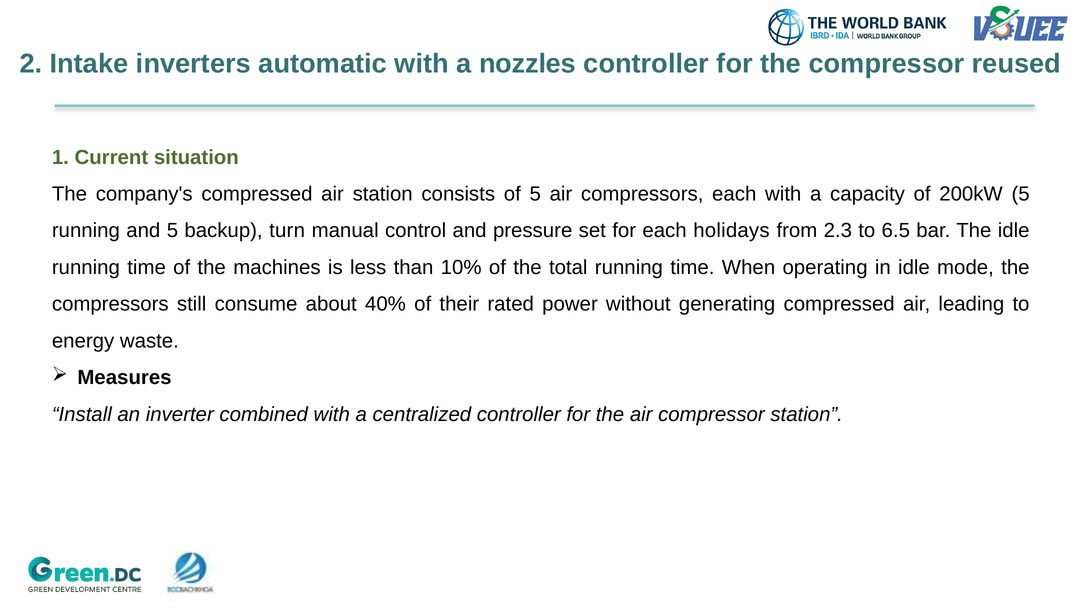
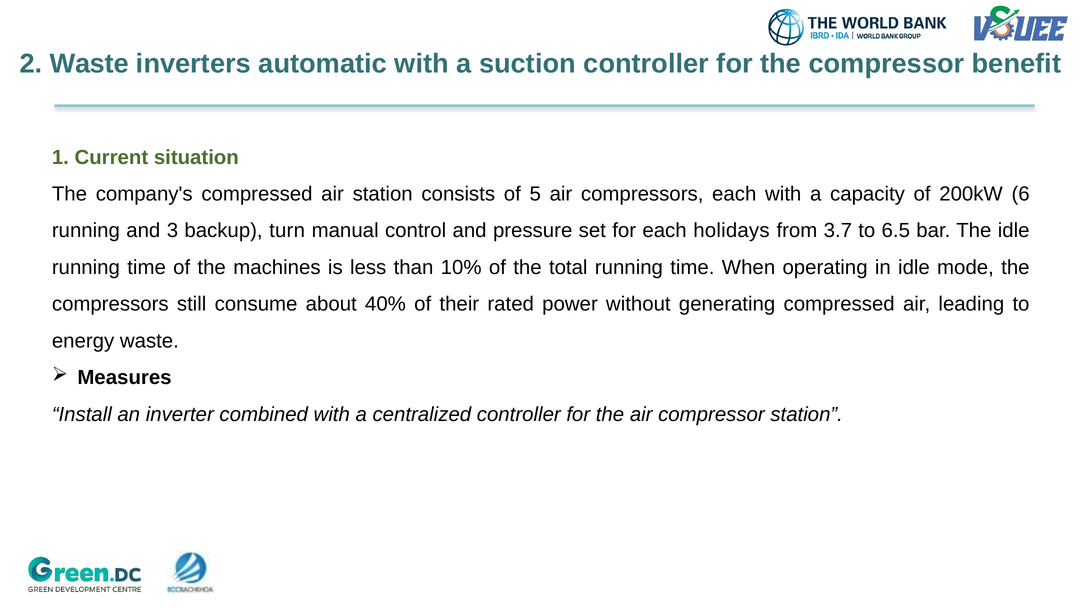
2 Intake: Intake -> Waste (89, 64)
nozzles: nozzles -> suction (527, 64)
reused: reused -> benefit (1016, 64)
200kW 5: 5 -> 6 (1021, 194)
and 5: 5 -> 3 (172, 231)
2.3: 2.3 -> 3.7 (838, 231)
